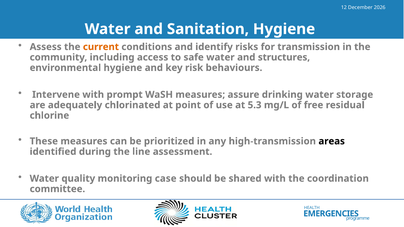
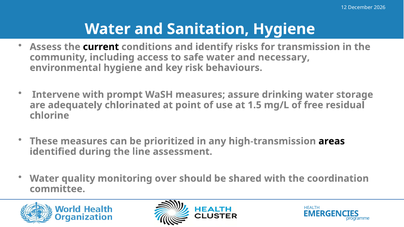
current colour: orange -> black (101, 47)
structures: structures -> necessary (284, 57)
5.3: 5.3 -> 1.5 (255, 105)
case: case -> over (166, 179)
